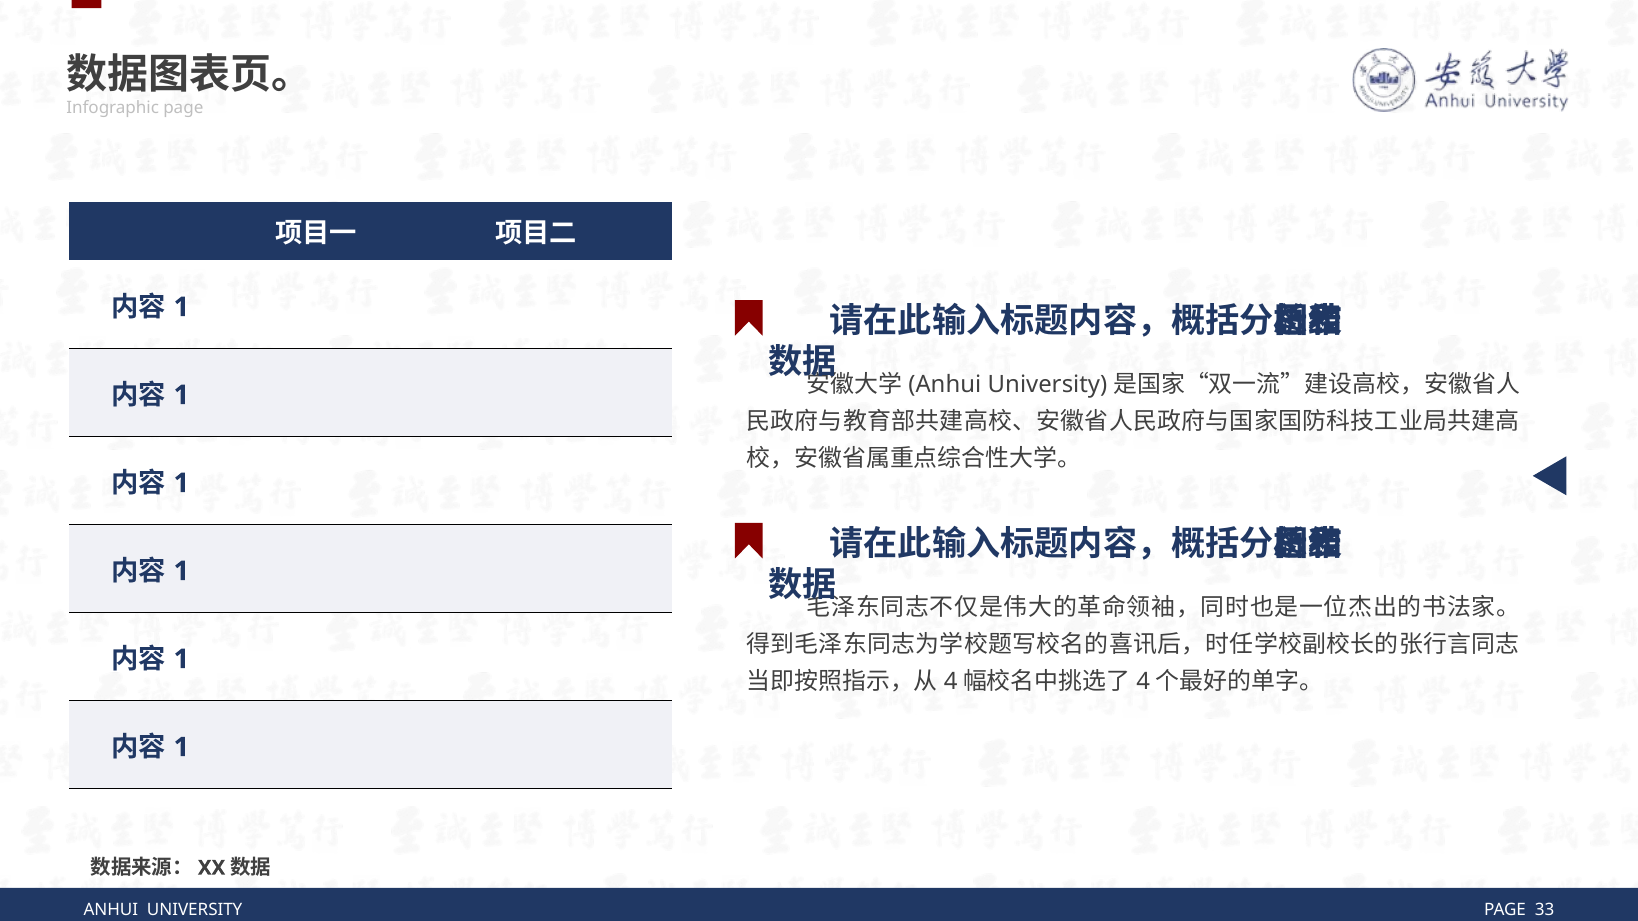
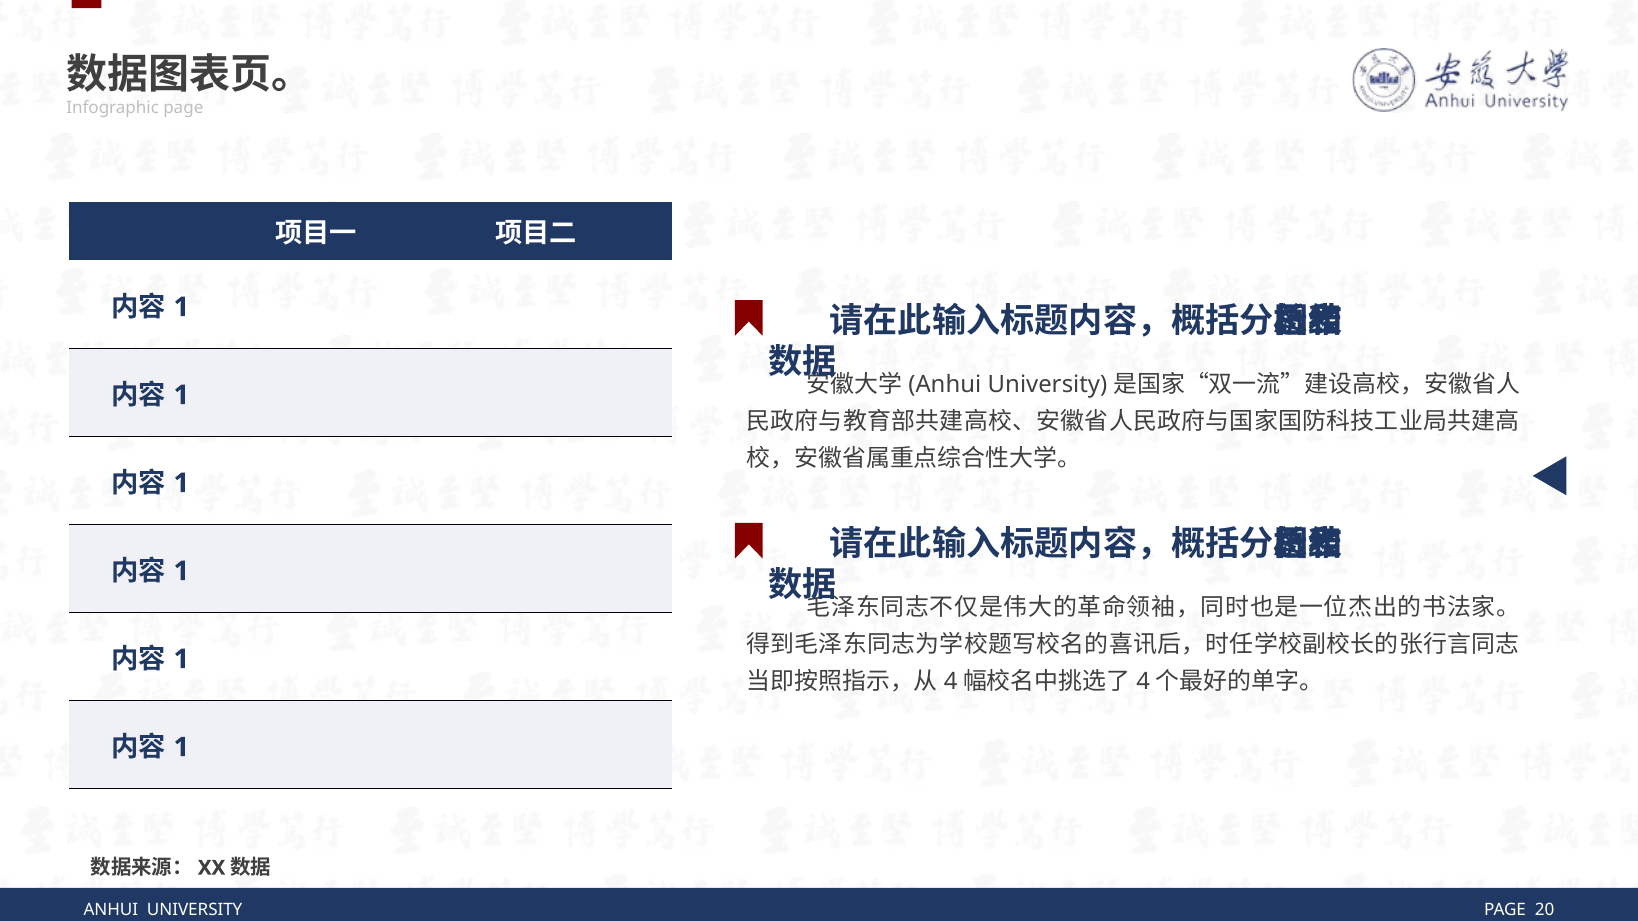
33: 33 -> 20 (1545, 911)
